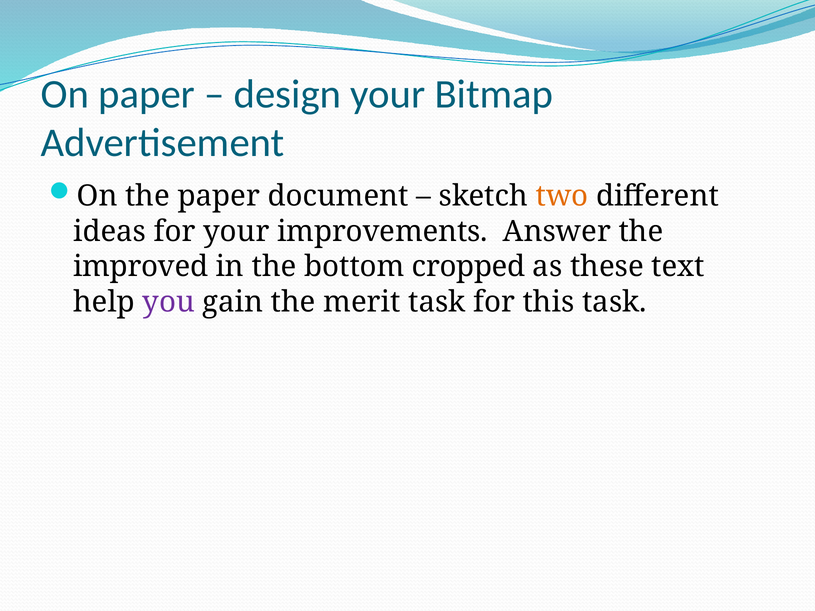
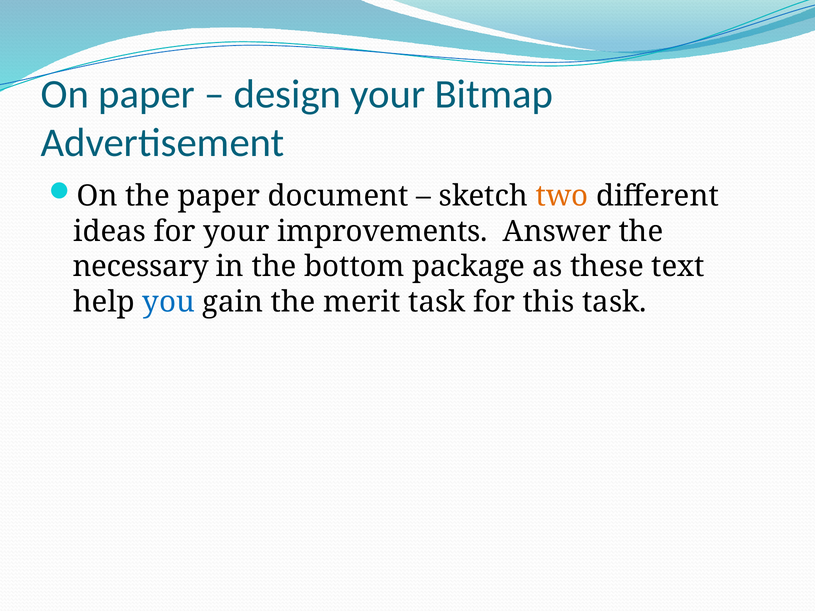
improved: improved -> necessary (141, 267)
cropped: cropped -> package (469, 267)
you colour: purple -> blue (169, 302)
